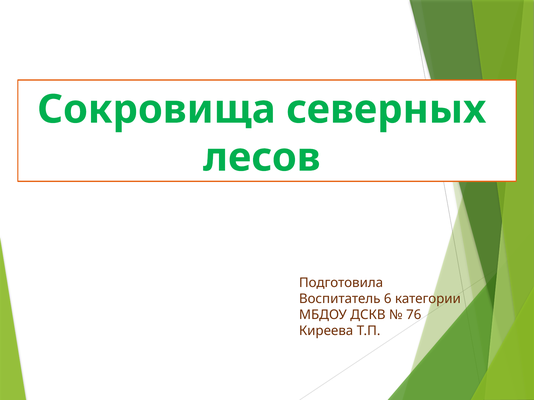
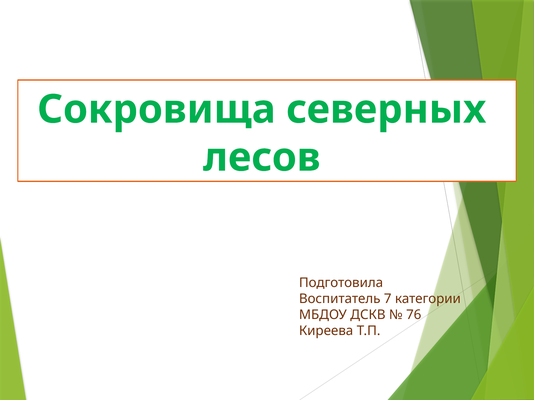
6: 6 -> 7 (388, 299)
